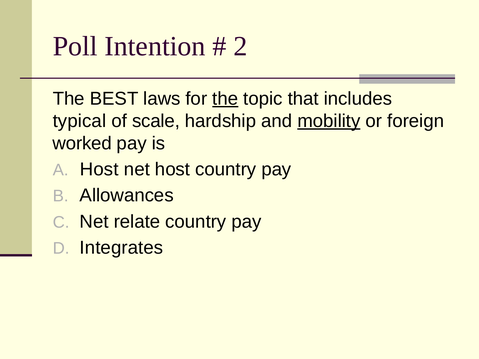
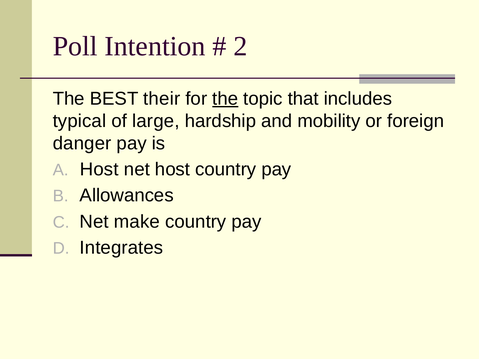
laws: laws -> their (162, 99)
scale: scale -> large (156, 121)
mobility underline: present -> none (329, 121)
worked: worked -> danger (82, 143)
relate: relate -> make (137, 222)
